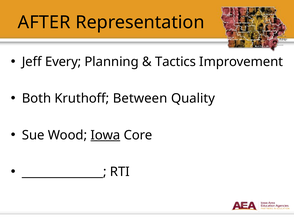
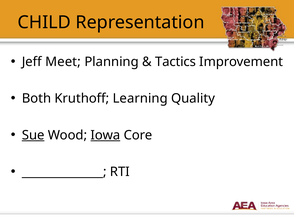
AFTER: AFTER -> CHILD (44, 22)
Every: Every -> Meet (63, 62)
Between: Between -> Learning (140, 98)
Sue underline: none -> present (33, 135)
